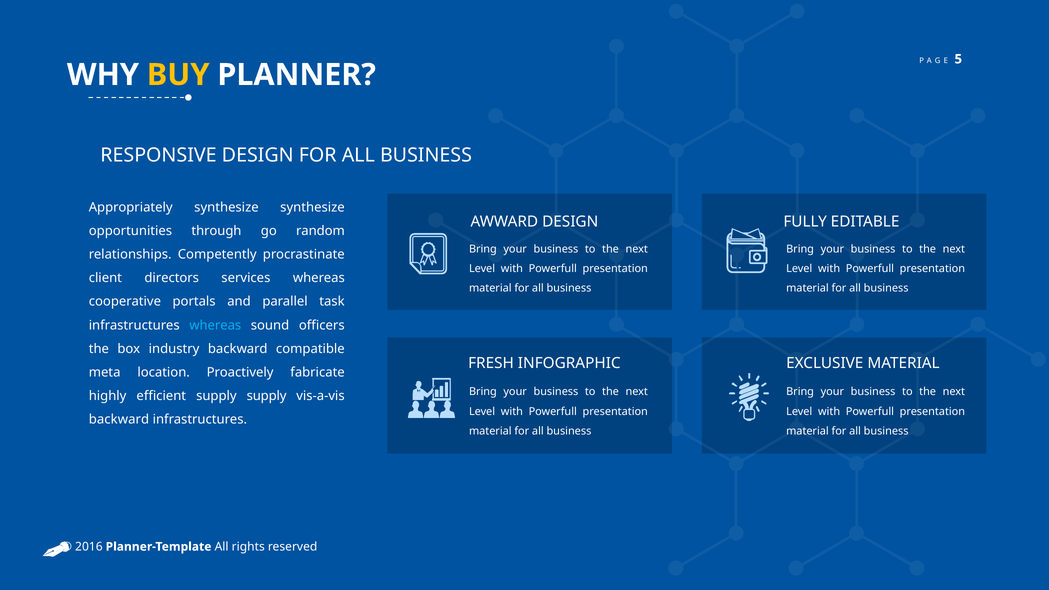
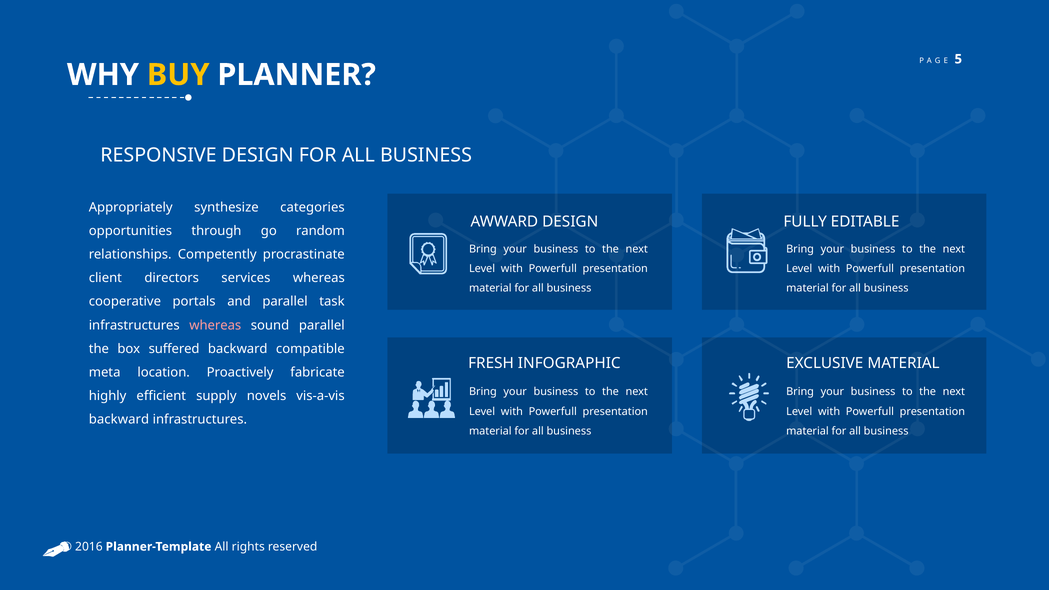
synthesize synthesize: synthesize -> categories (312, 207)
whereas colour: light blue -> pink (215, 325)
sound officers: officers -> parallel (322, 325)
industry: industry -> suffered (174, 349)
supply supply: supply -> novels (267, 396)
